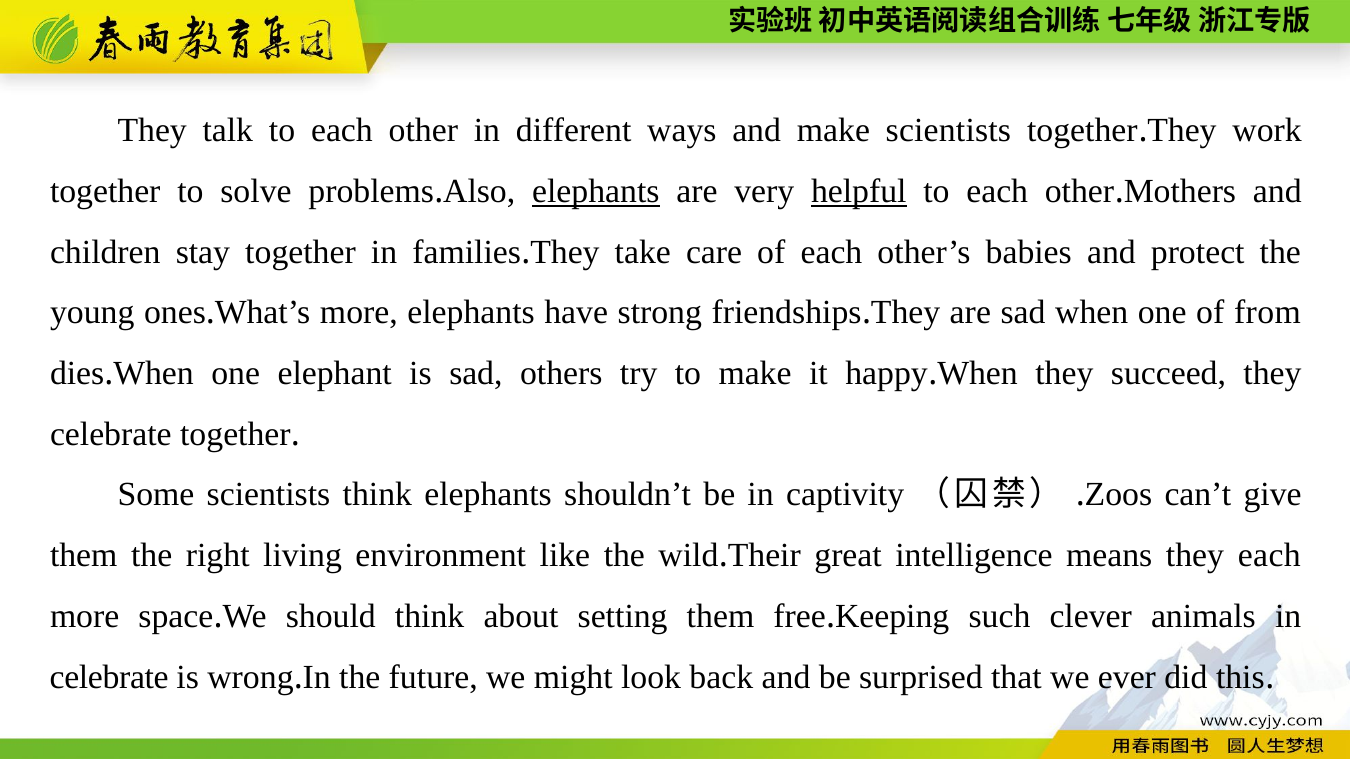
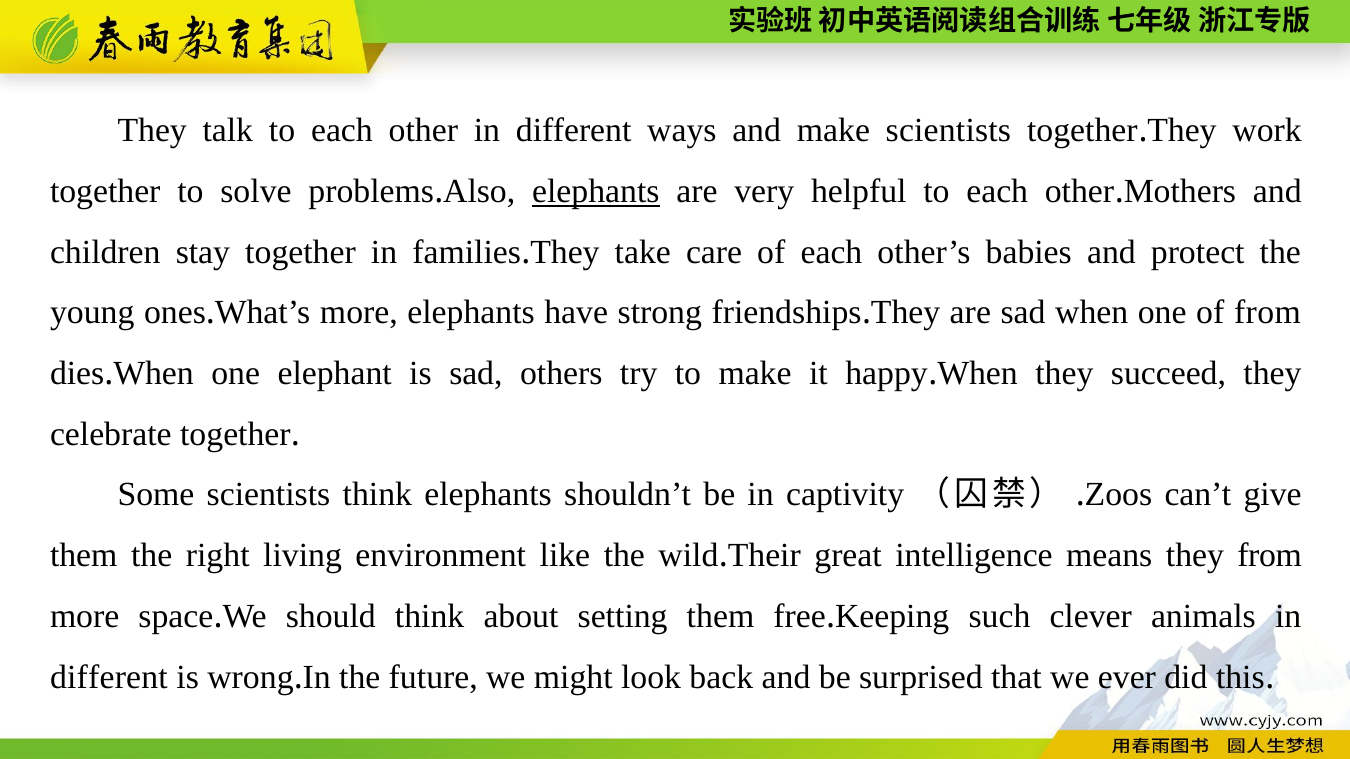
helpful underline: present -> none (859, 191)
they each: each -> from (1270, 556)
celebrate: celebrate -> different (109, 677)
